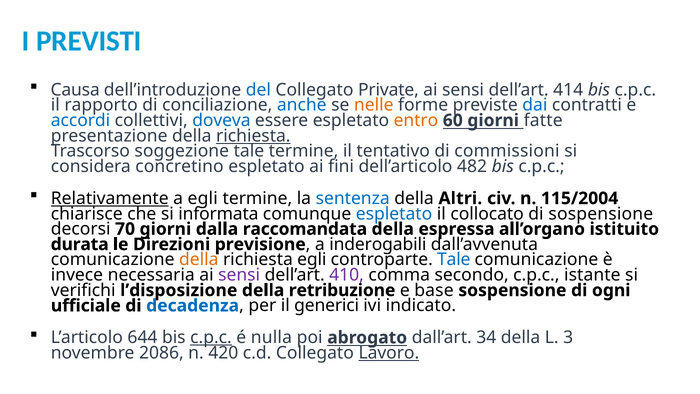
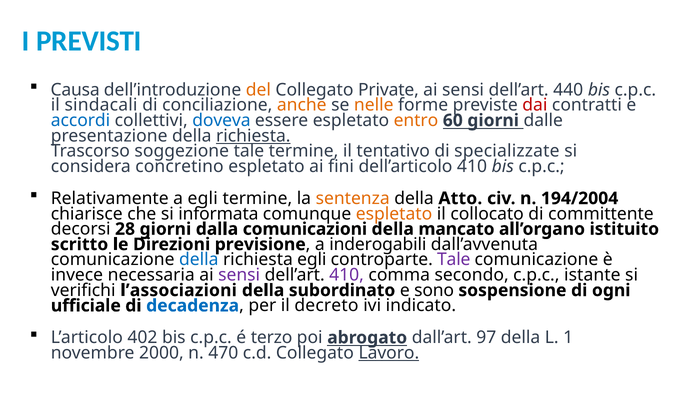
del colour: blue -> orange (258, 90)
414: 414 -> 440 (568, 90)
rapporto: rapporto -> sindacali (101, 105)
anche colour: blue -> orange (302, 105)
dai colour: blue -> red (535, 105)
fatte: fatte -> dalle (543, 120)
commissioni: commissioni -> specializzate (507, 151)
dell’articolo 482: 482 -> 410 (472, 166)
Relativamente underline: present -> none (110, 198)
sentenza colour: blue -> orange (353, 198)
Altri: Altri -> Atto (460, 198)
115/2004: 115/2004 -> 194/2004 (580, 198)
espletato colour: blue -> orange (394, 214)
di sospensione: sospensione -> committente (601, 214)
70: 70 -> 28 (125, 229)
raccomandata: raccomandata -> comunicazioni (305, 229)
espressa: espressa -> mancato (456, 229)
durata: durata -> scritto (80, 244)
della colour: orange -> blue (199, 260)
Tale colour: blue -> purple (454, 260)
l’disposizione: l’disposizione -> l’associazioni (179, 290)
retribuzione: retribuzione -> subordinato (342, 290)
base: base -> sono (434, 290)
generici: generici -> decreto (326, 305)
644: 644 -> 402 (142, 337)
c.p.c underline: present -> none (211, 337)
nulla: nulla -> terzo (272, 337)
34: 34 -> 97 (486, 337)
3: 3 -> 1 (568, 337)
2086: 2086 -> 2000 (161, 353)
420: 420 -> 470 (223, 353)
